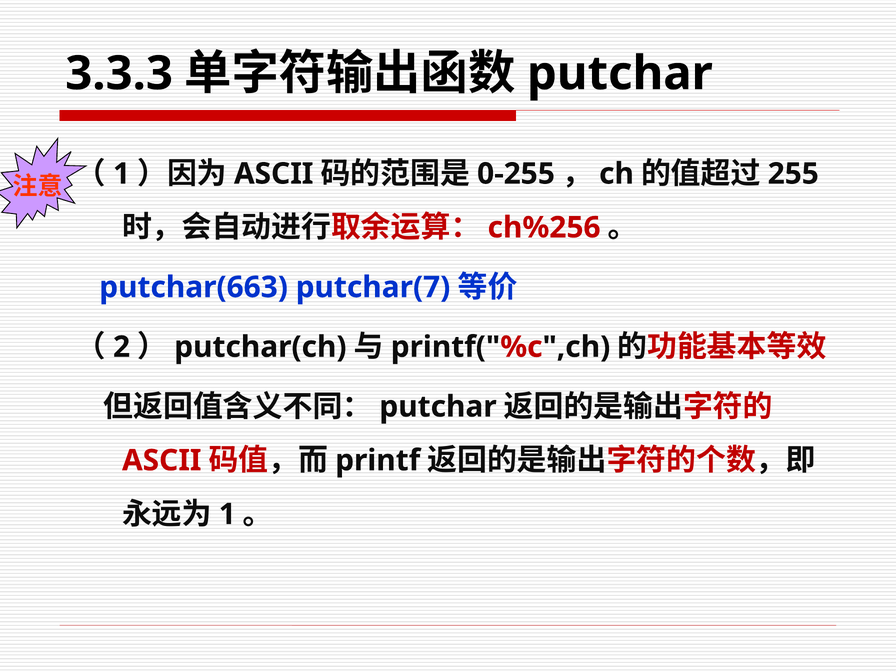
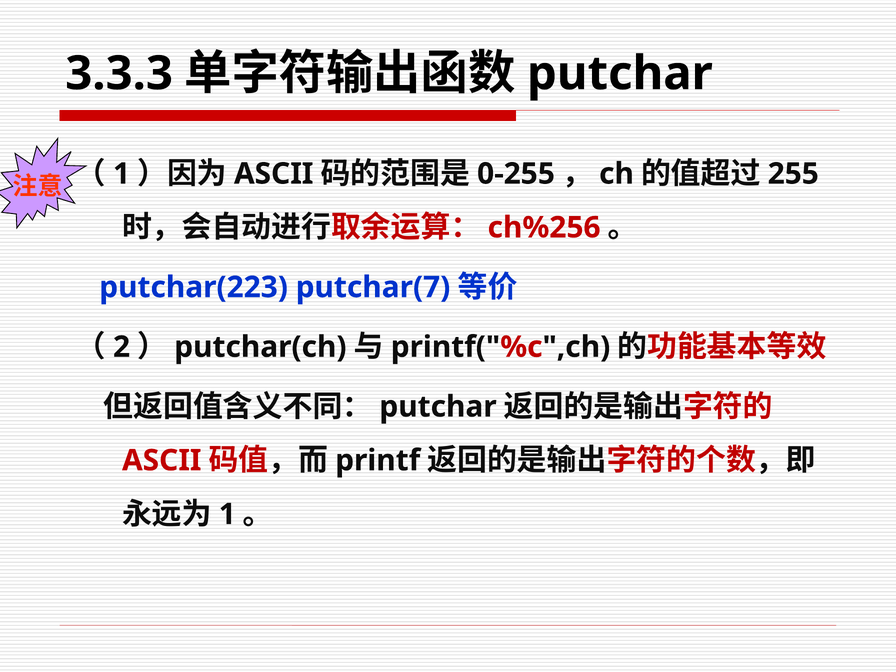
putchar(663: putchar(663 -> putchar(223 (194, 287)
